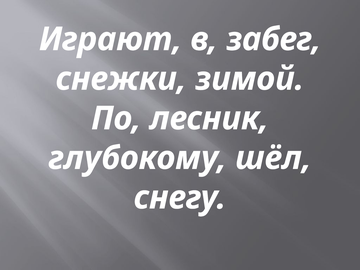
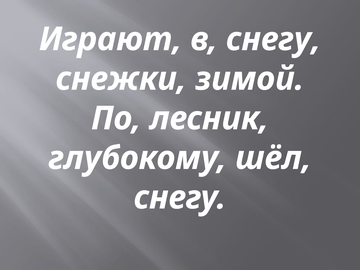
в забег: забег -> снегу (273, 39)
